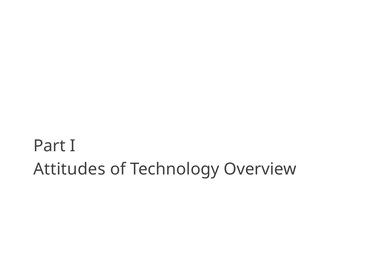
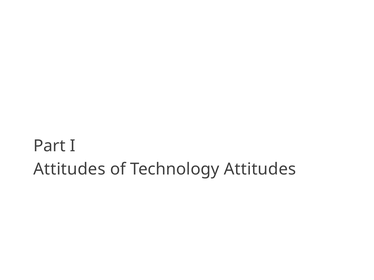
Technology Overview: Overview -> Attitudes (260, 170)
